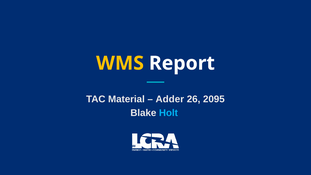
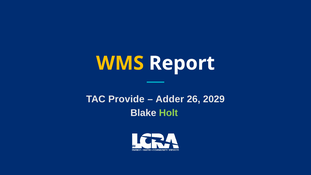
Material: Material -> Provide (126, 99)
2095: 2095 -> 2029 (214, 99)
Holt colour: light blue -> light green (168, 113)
